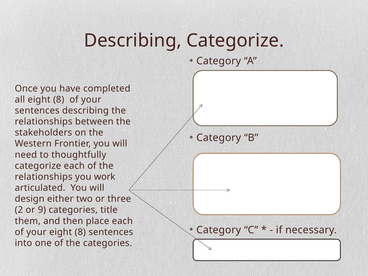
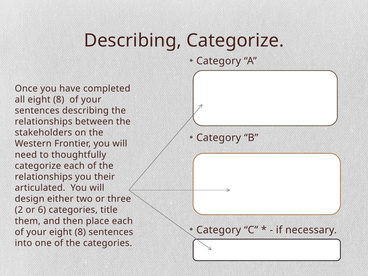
work: work -> their (105, 177)
9: 9 -> 6 (42, 210)
